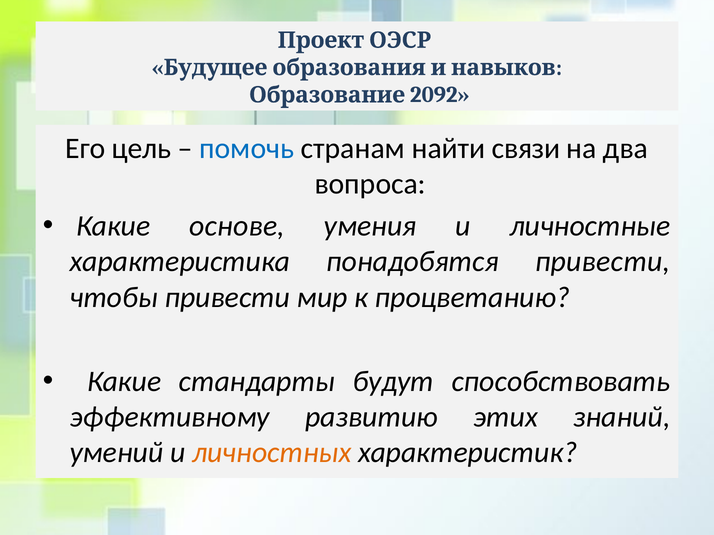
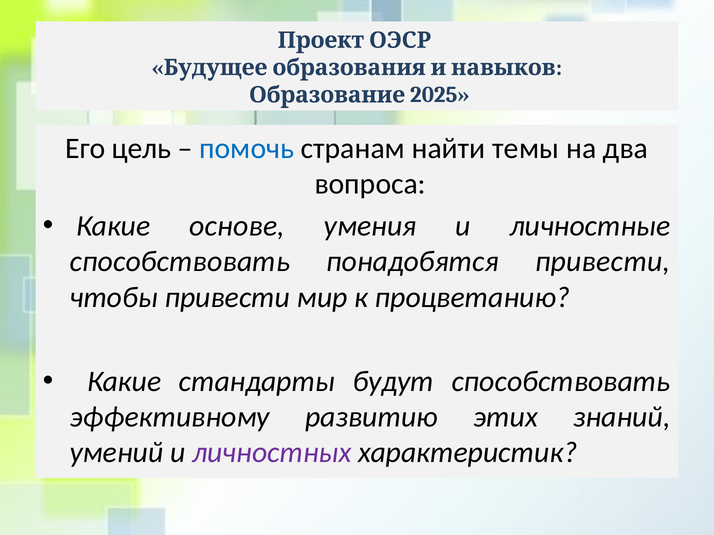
2092: 2092 -> 2025 (440, 95)
связи: связи -> темы (526, 148)
характеристика: характеристика -> способствовать (180, 262)
личностных colour: orange -> purple (272, 453)
